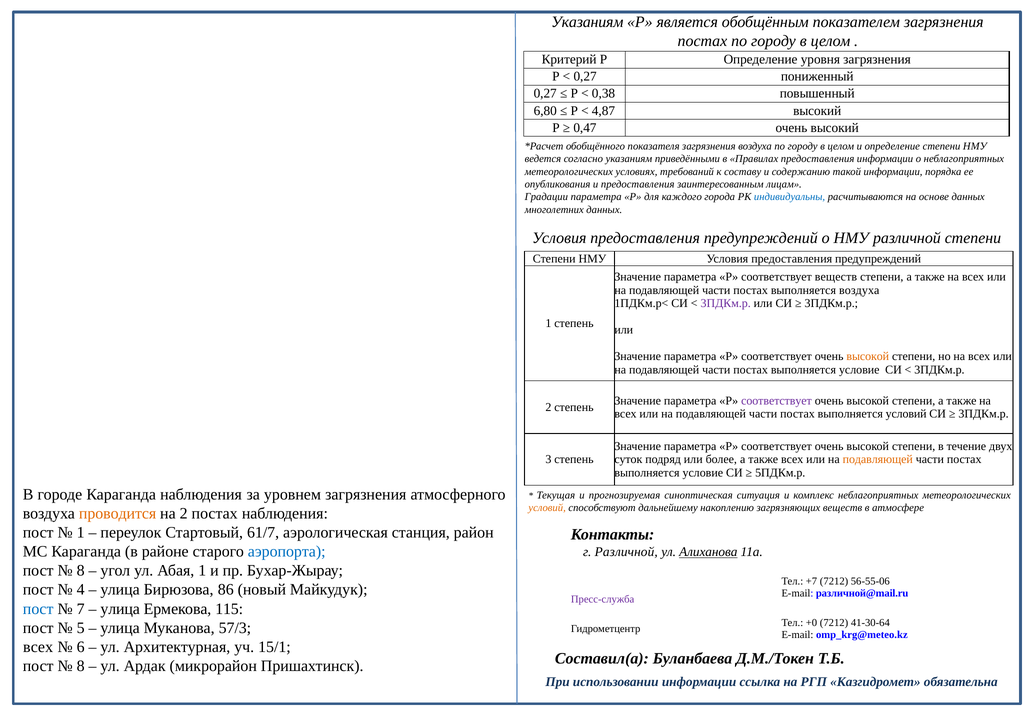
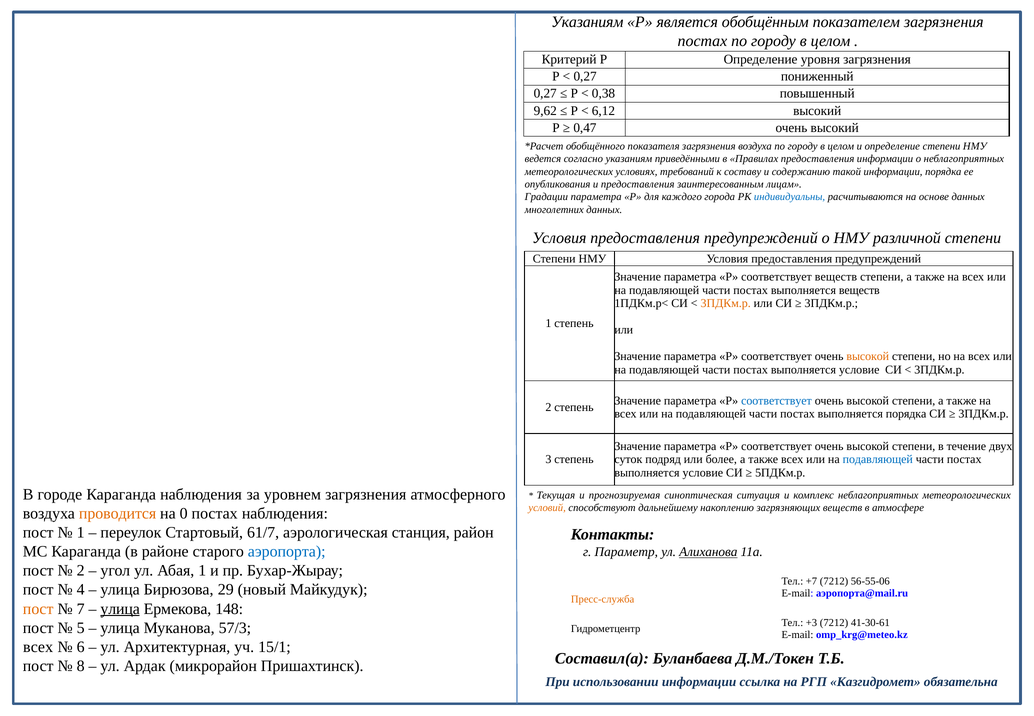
6,80: 6,80 -> 9,62 (545, 111)
4,87: 4,87 -> 6,12 (603, 111)
выполняется воздуха: воздуха -> веществ (859, 290)
3ПДКм.р colour: purple -> orange (726, 303)
соответствует colour: purple -> blue (776, 400)
выполняется условий: условий -> порядка (906, 414)
подавляющей colour: orange -> blue (878, 459)
на 2: 2 -> 0 (184, 513)
г Различной: Различной -> Параметр (626, 552)
8: 8 -> 2 (81, 571)
86: 86 -> 29 (226, 590)
различной@mail.ru: различной@mail.ru -> аэропорта@mail.ru (862, 593)
Пресс-служба colour: purple -> orange (603, 599)
пост colour: blue -> orange (38, 609)
улица underline: none -> present (120, 609)
115: 115 -> 148 (229, 609)
+0: +0 -> +3 (811, 623)
41-30-64: 41-30-64 -> 41-30-61 (870, 623)
